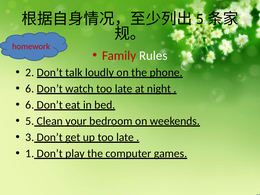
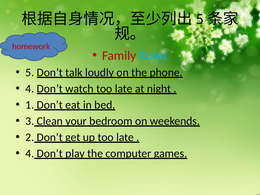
Rules colour: white -> light blue (153, 56)
2: 2 -> 5 (30, 72)
6: 6 -> 4 (30, 89)
6: 6 -> 1 (30, 105)
5: 5 -> 3 (30, 121)
3: 3 -> 2 (30, 137)
1: 1 -> 4 (30, 153)
